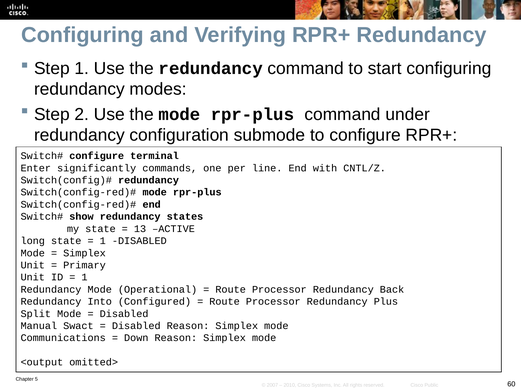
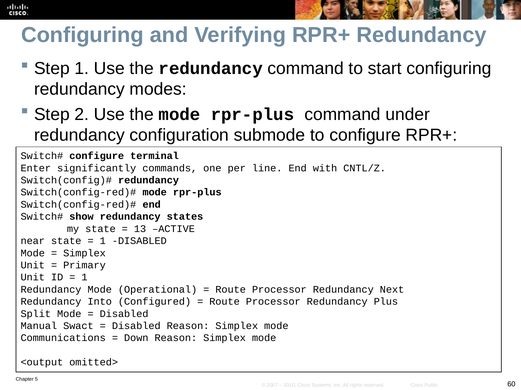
long: long -> near (33, 241)
Back: Back -> Next (392, 290)
